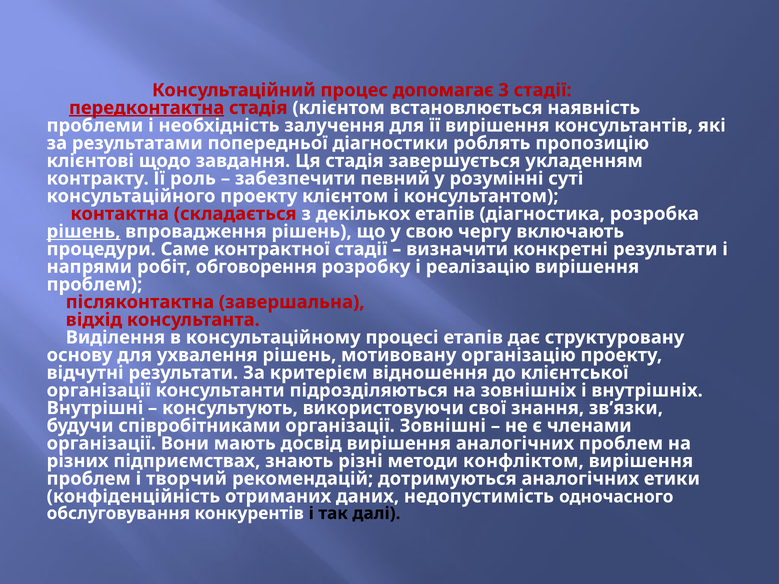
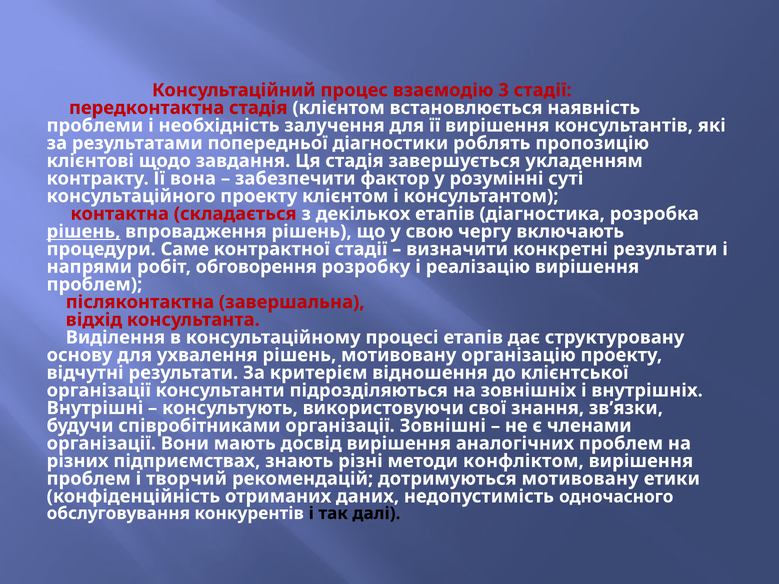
допомагає: допомагає -> взаємодію (443, 90)
передконтактна underline: present -> none (147, 108)
роль: роль -> вона (193, 179)
певний: певний -> фактор (395, 179)
дотримуються аналогічних: аналогічних -> мотивовану (580, 479)
